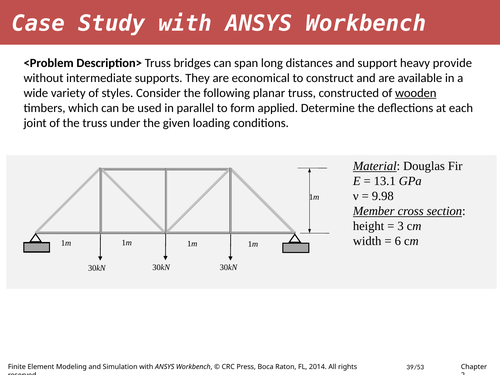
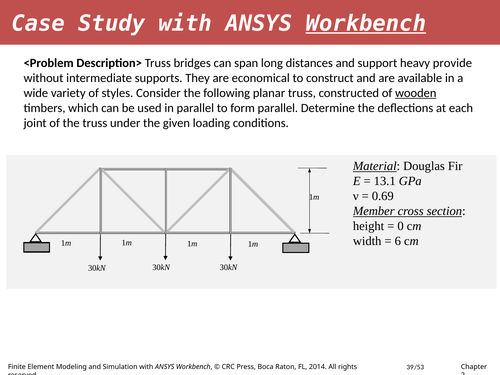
Workbench underline: none -> present (366, 23)
form applied: applied -> parallel (278, 108)
9.98: 9.98 -> 0.69 (383, 196)
3: 3 -> 0 (401, 226)
